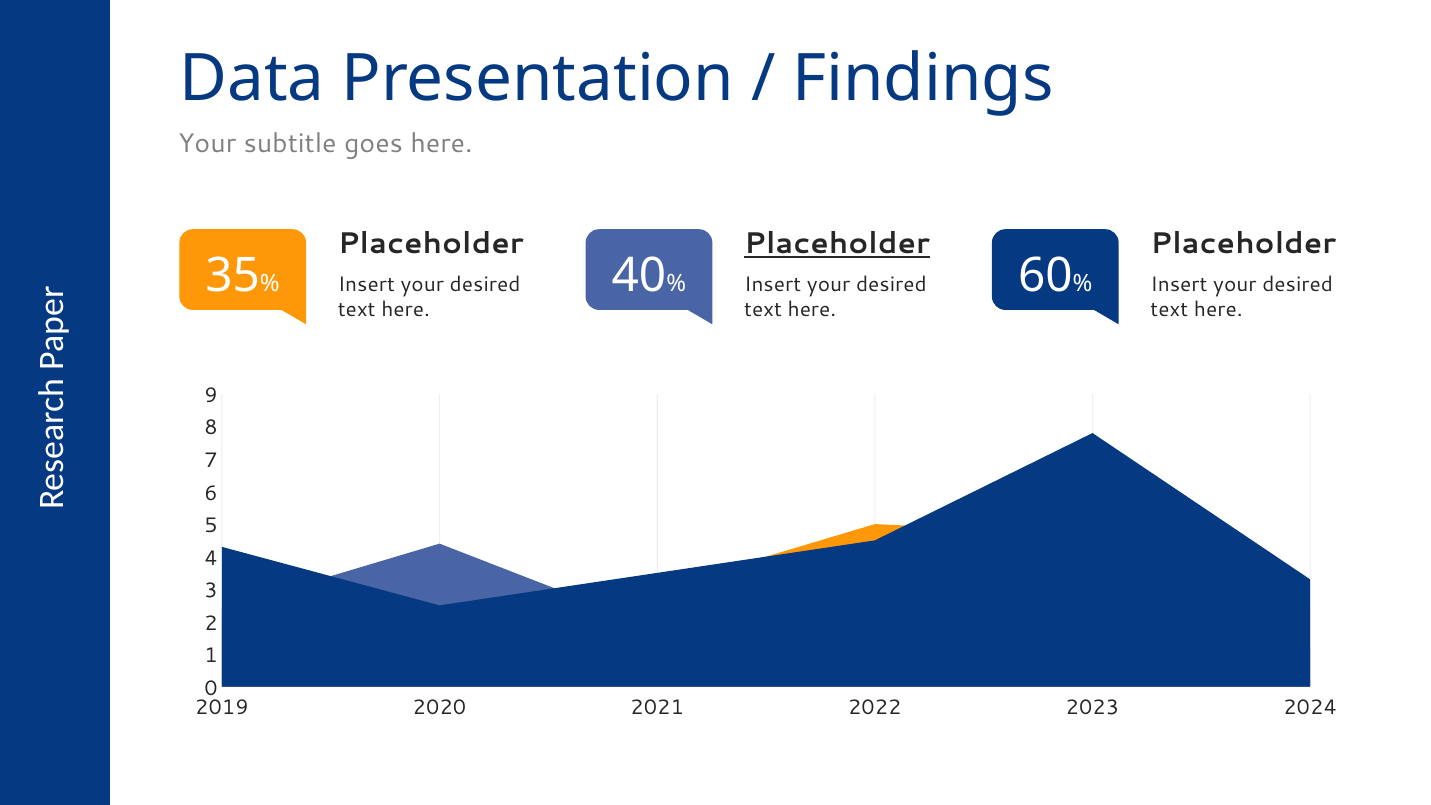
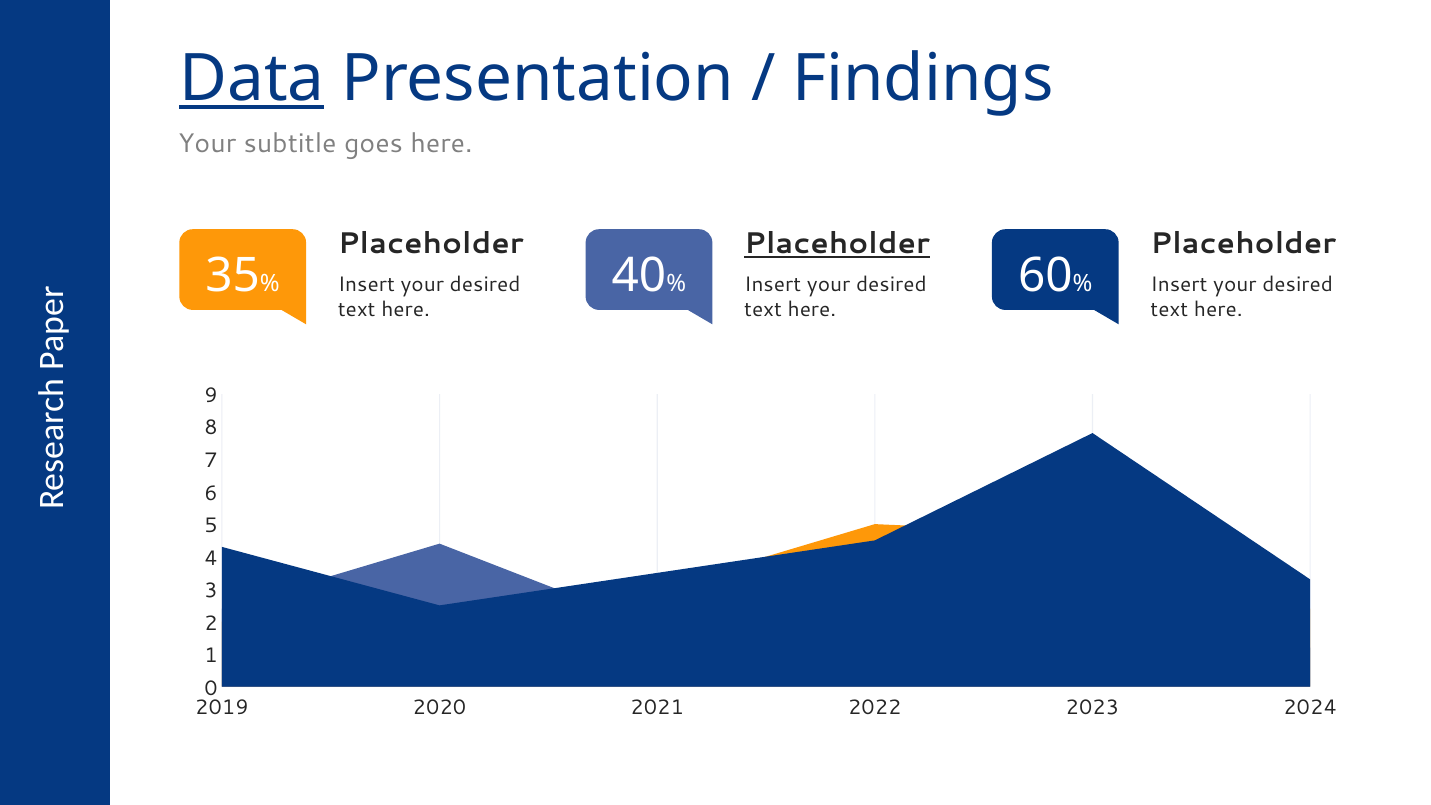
Data underline: none -> present (252, 79)
